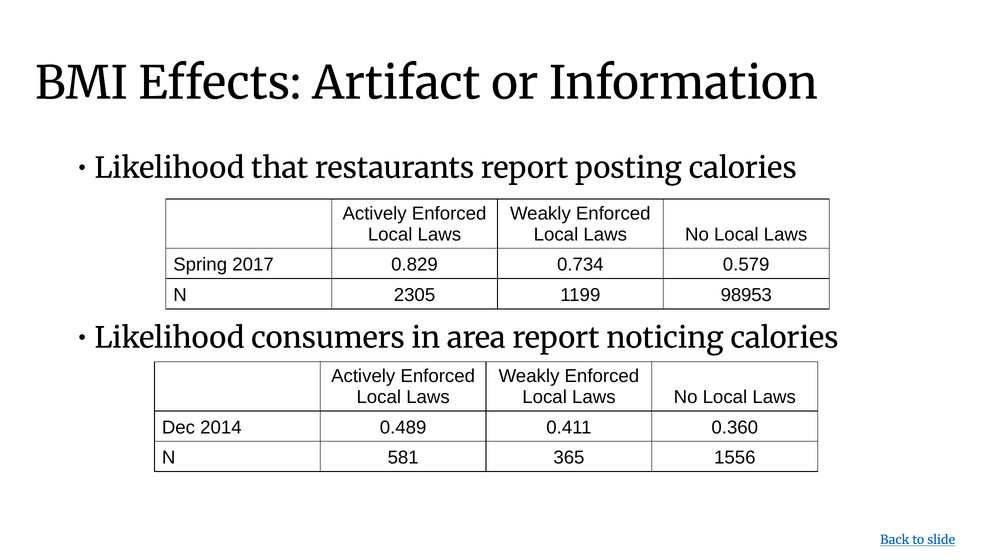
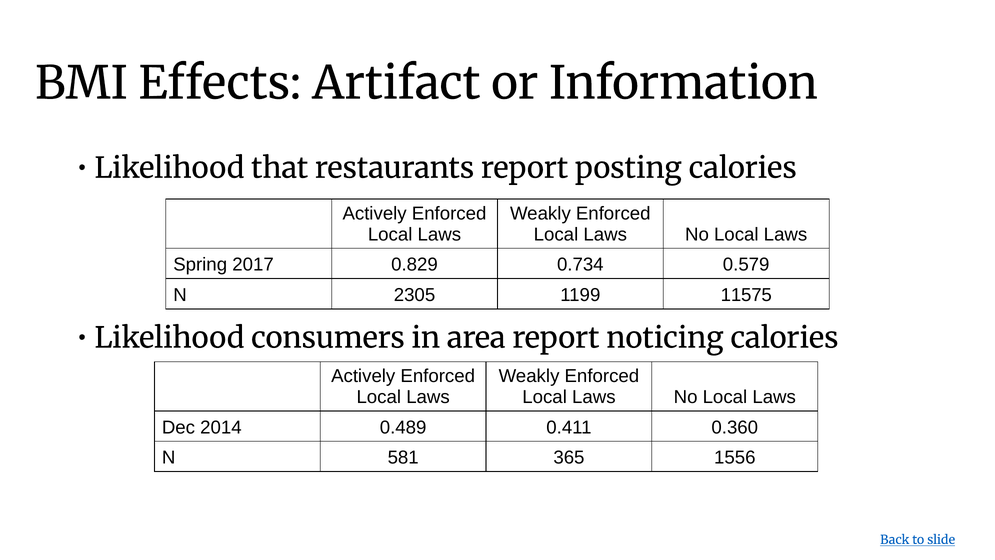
98953: 98953 -> 11575 (746, 295)
